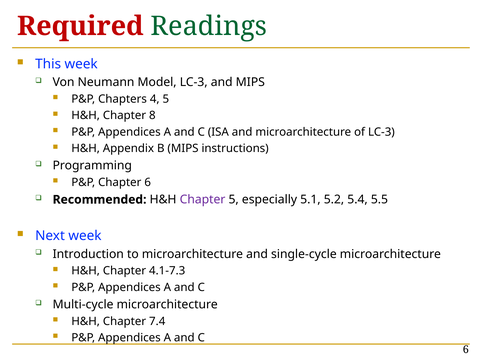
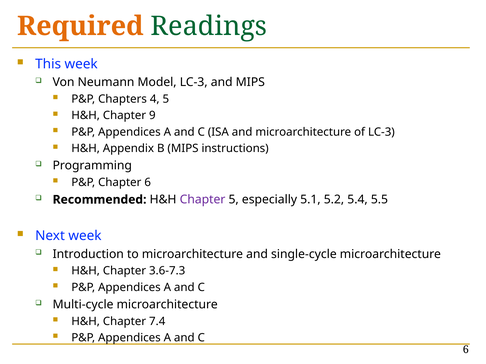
Required colour: red -> orange (80, 26)
8: 8 -> 9 (152, 116)
4.1-7.3: 4.1-7.3 -> 3.6-7.3 (167, 271)
